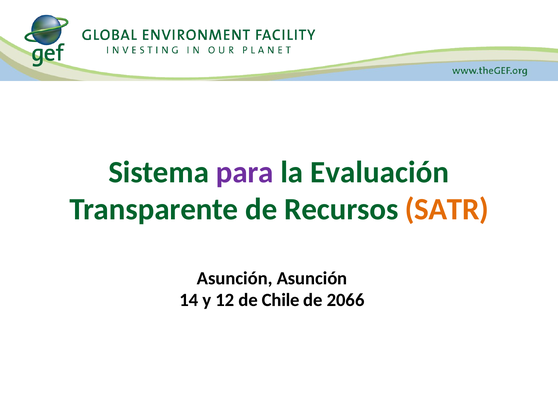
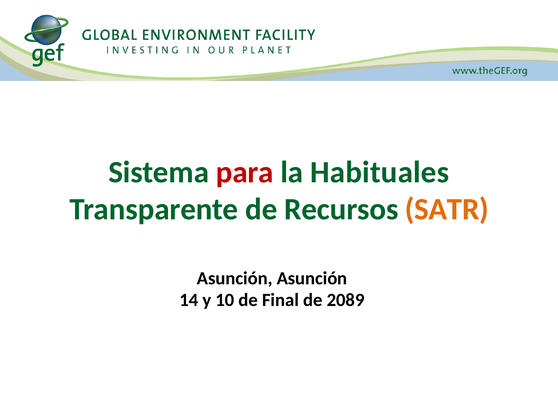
para colour: purple -> red (245, 172)
Evaluación: Evaluación -> Habituales (380, 172)
12: 12 -> 10 (225, 300)
Chile: Chile -> Final (281, 300)
2066: 2066 -> 2089 (346, 300)
